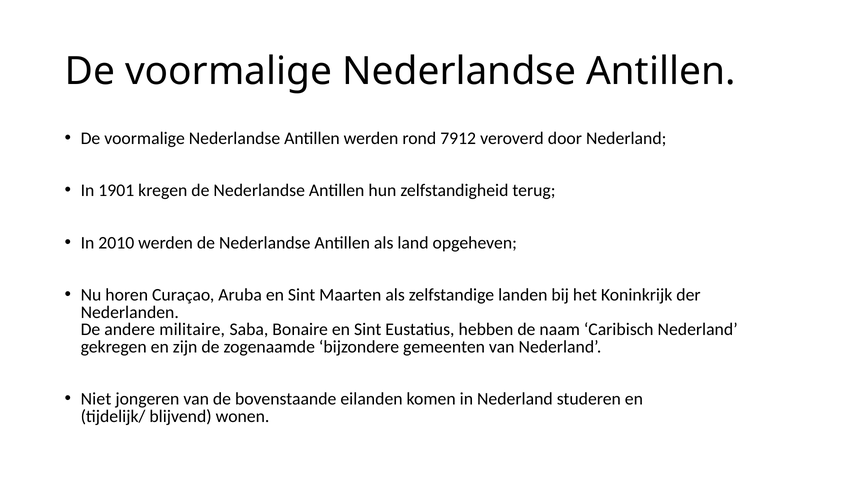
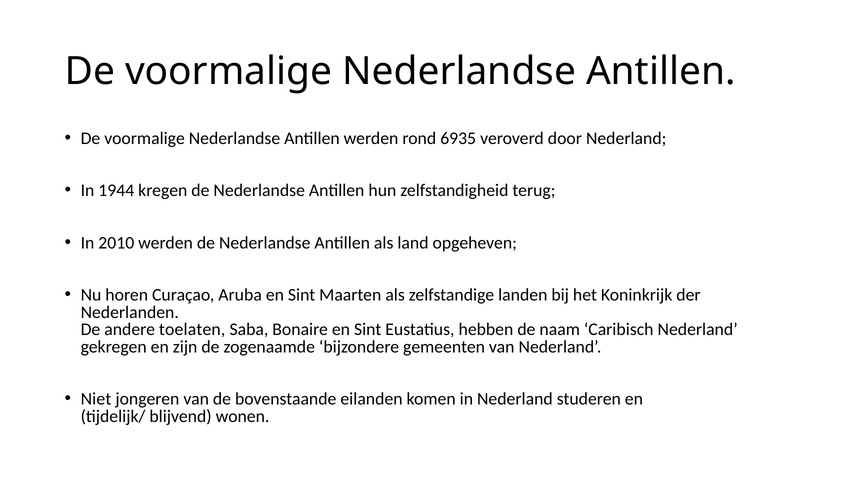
7912: 7912 -> 6935 (458, 138)
1901: 1901 -> 1944 (116, 190)
militaire: militaire -> toelaten (192, 329)
